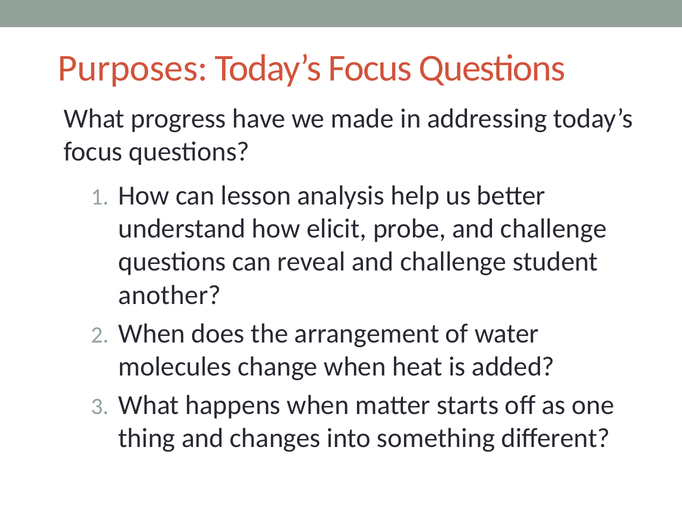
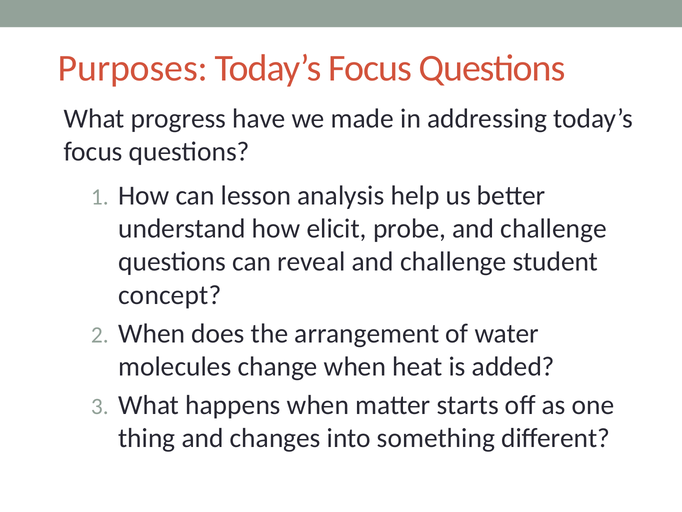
another: another -> concept (170, 295)
